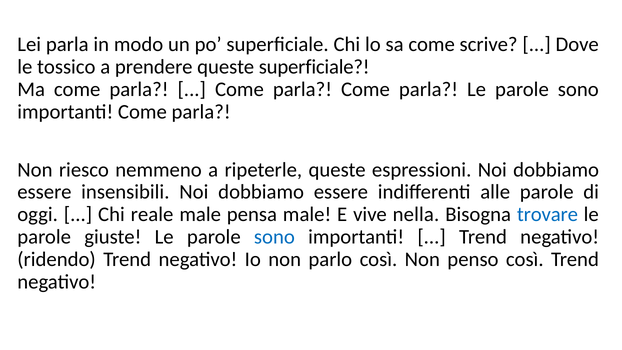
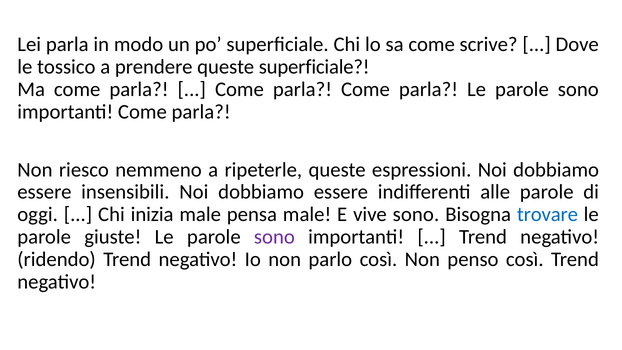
reale: reale -> inizia (152, 214)
vive nella: nella -> sono (416, 214)
sono colour: blue -> purple (274, 237)
